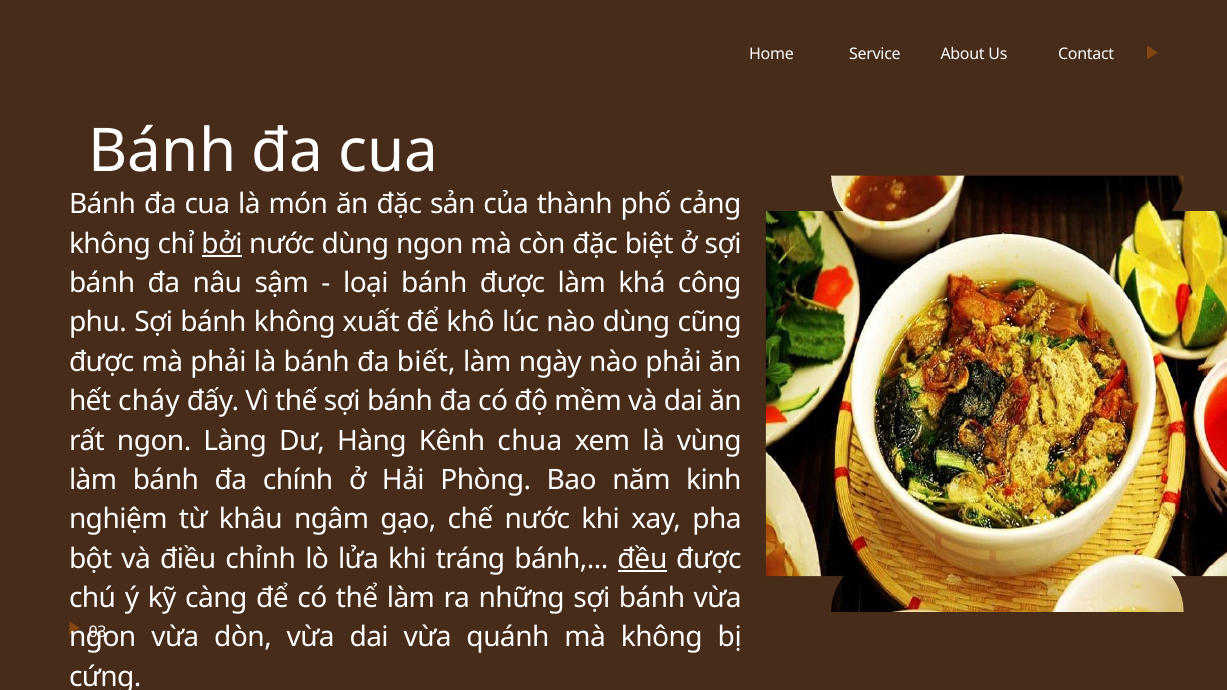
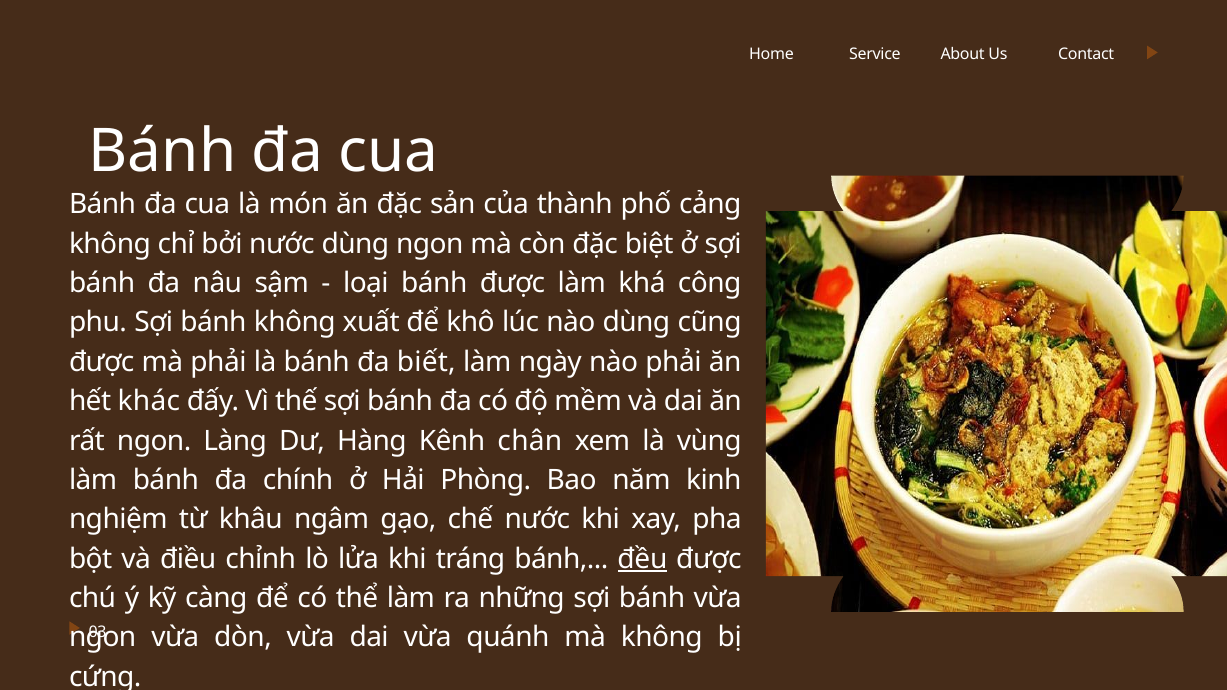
bởi underline: present -> none (222, 244)
cháy: cháy -> khác (149, 402)
chua: chua -> chân (530, 441)
